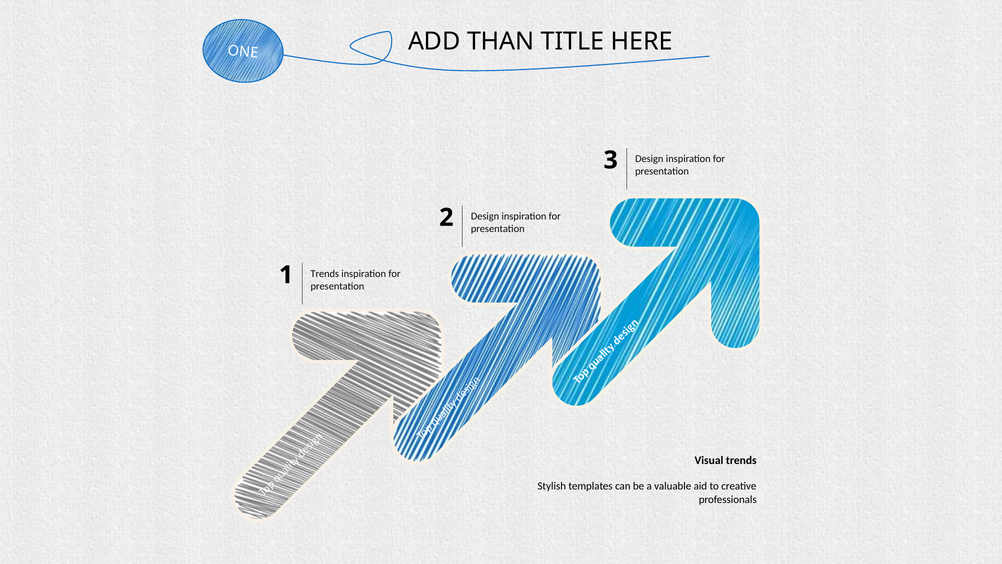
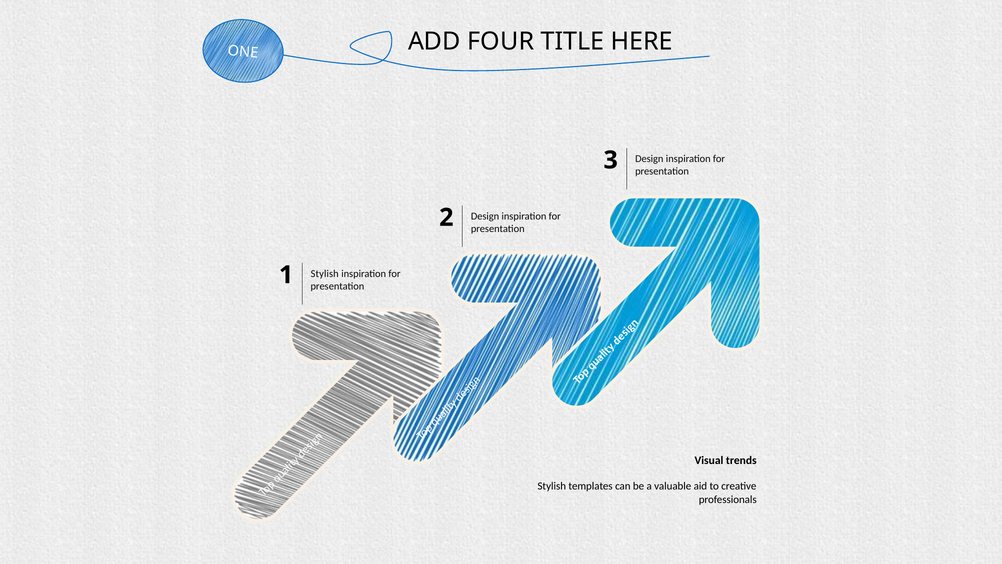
THAN: THAN -> FOUR (501, 42)
Trends: Trends -> Stylish (325, 273)
